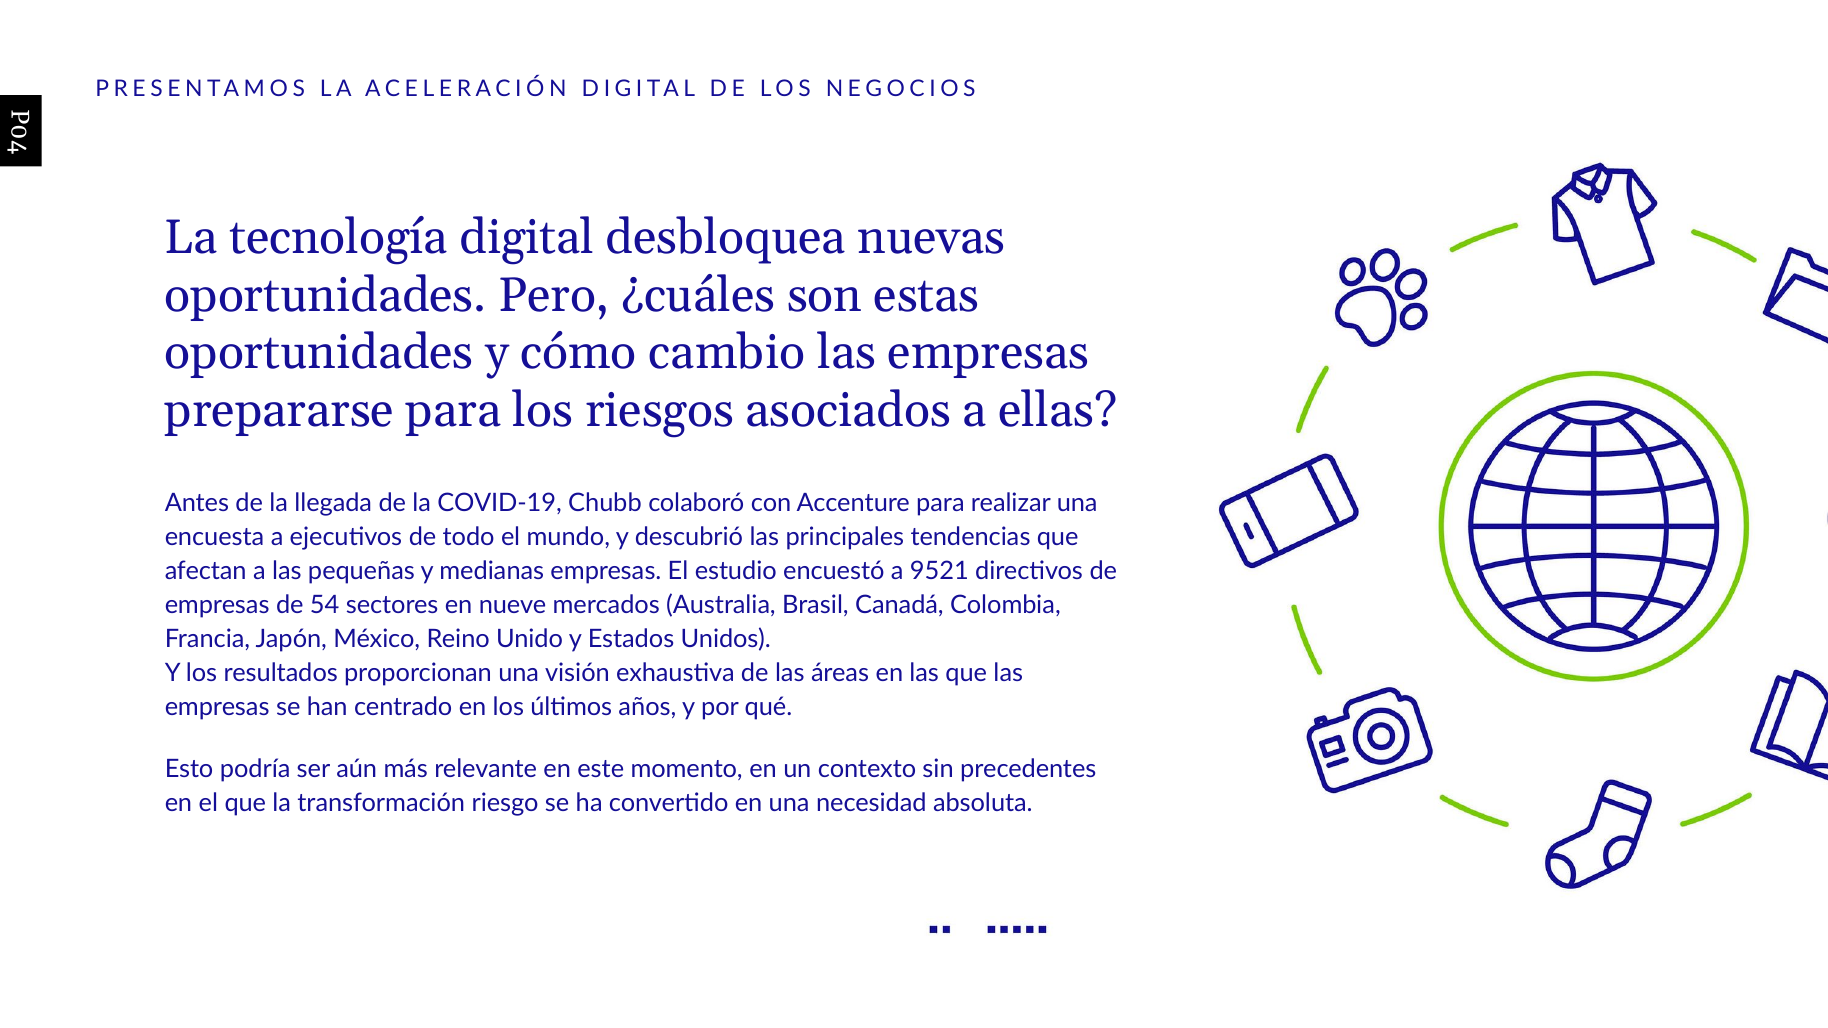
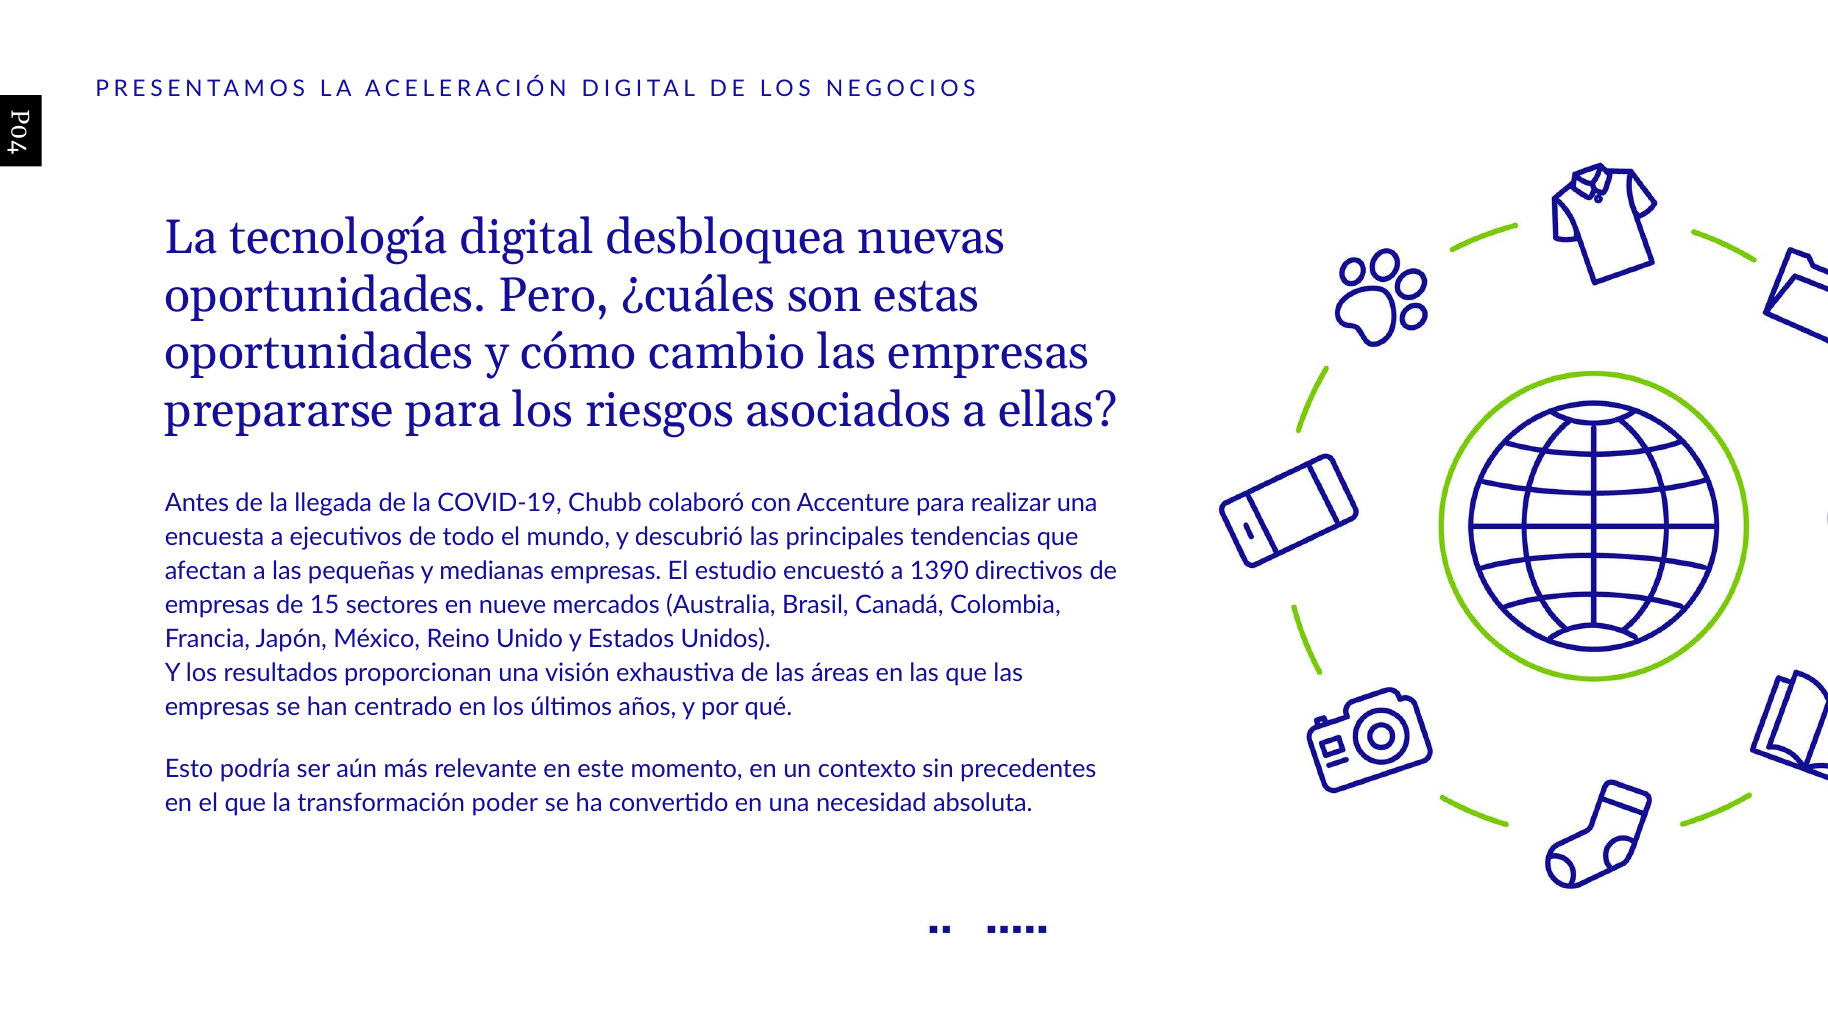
9521: 9521 -> 1390 (939, 571)
54: 54 -> 15 (325, 605)
riesgo: riesgo -> poder (505, 804)
